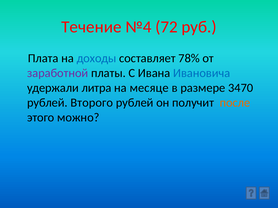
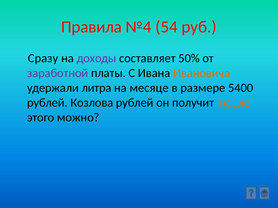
Течение: Течение -> Правила (92, 27)
72: 72 -> 54 (167, 27)
Плата: Плата -> Сразу (43, 58)
доходы colour: blue -> purple (97, 58)
78%: 78% -> 50% (189, 58)
Ивановича colour: blue -> orange (202, 73)
3470: 3470 -> 5400 (241, 88)
Второго: Второго -> Козлова (92, 103)
